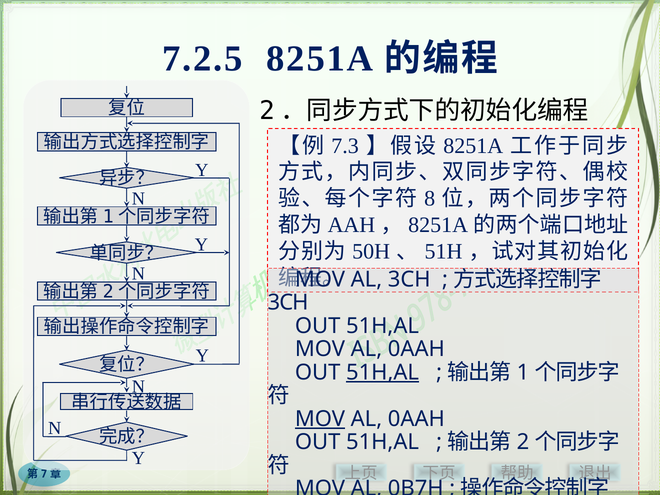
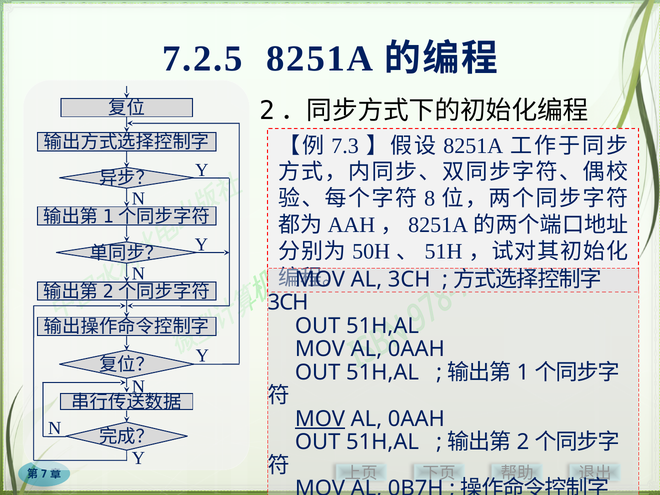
51H,AL underline: present -> none (383, 372)
